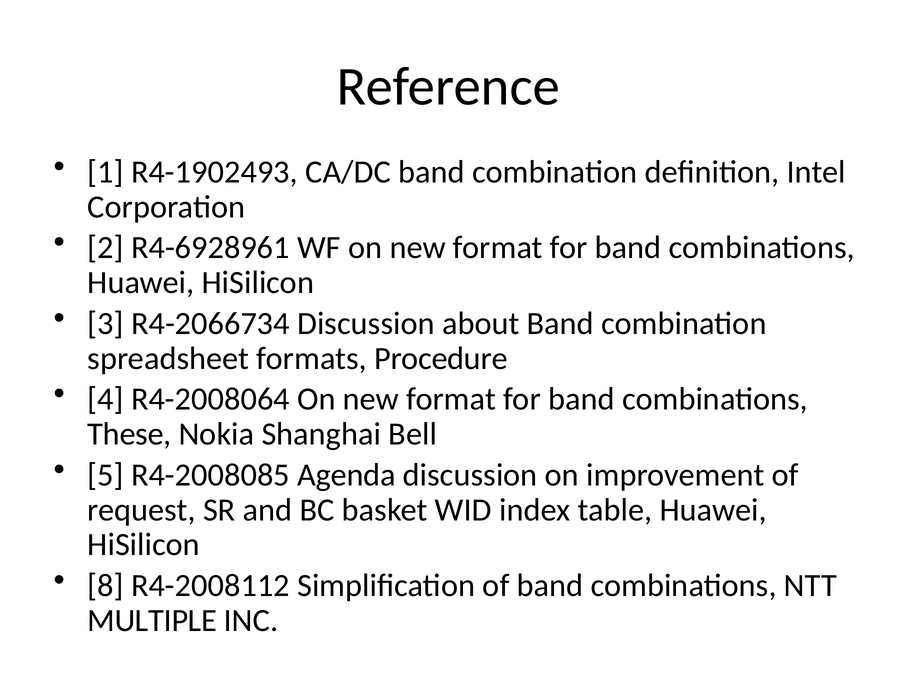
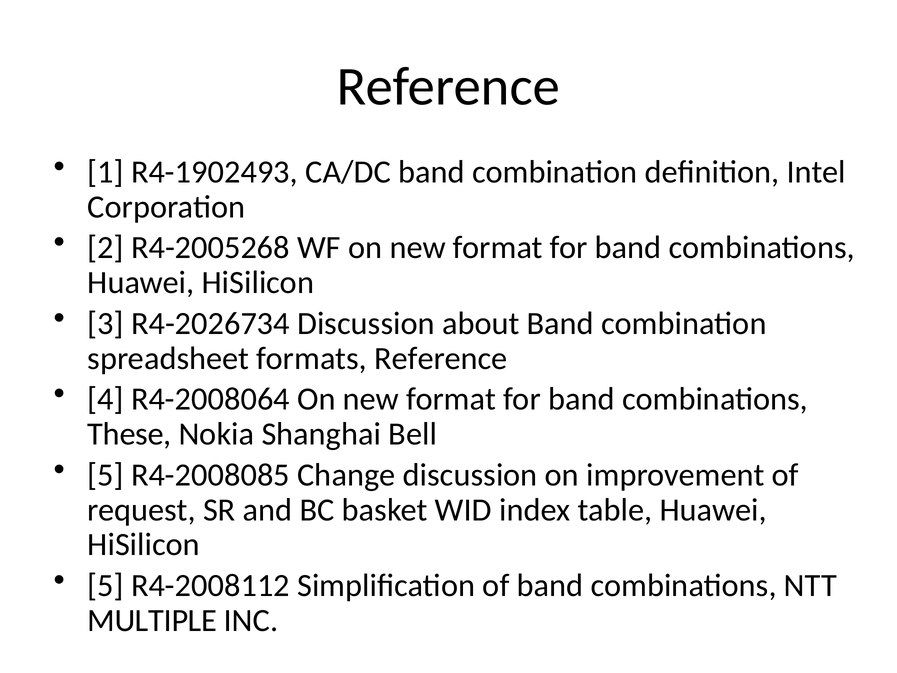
R4-6928961: R4-6928961 -> R4-2005268 (210, 248)
R4-2066734: R4-2066734 -> R4-2026734 (210, 323)
formats Procedure: Procedure -> Reference (441, 358)
Agenda: Agenda -> Change (346, 475)
8: 8 -> 5 (106, 585)
